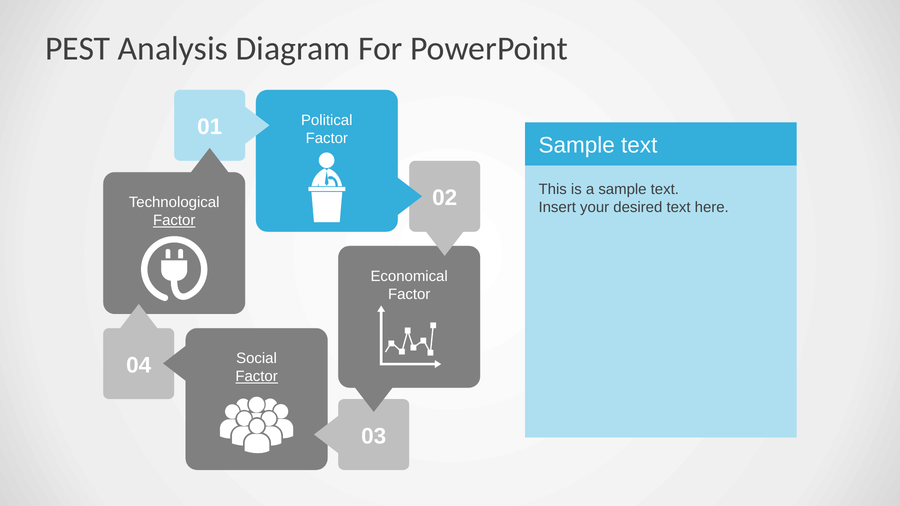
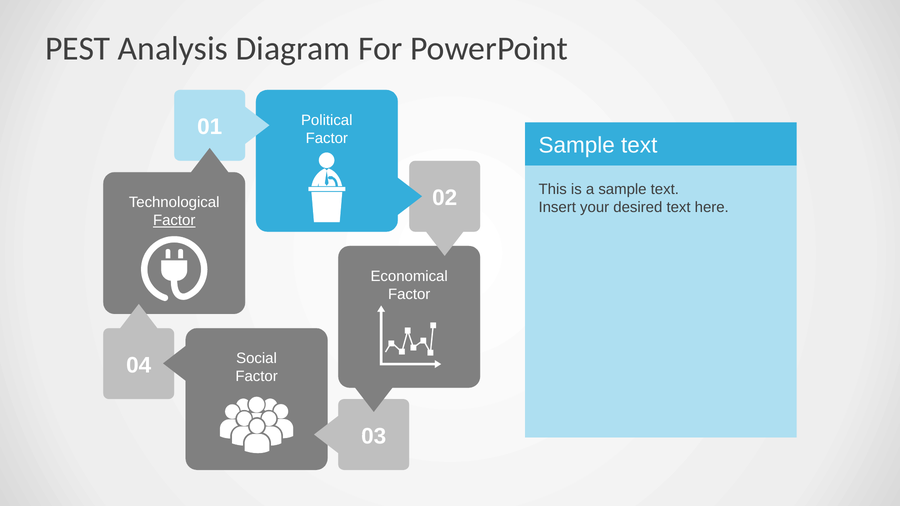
Factor underline: present -> none (257, 377)
